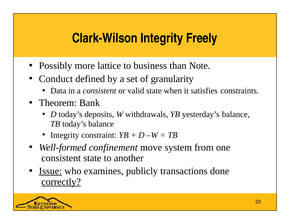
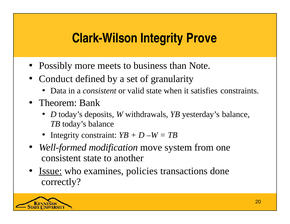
Freely: Freely -> Prove (202, 38)
lattice: lattice -> meets (109, 66)
confinement: confinement -> modification (113, 147)
publicly: publicly -> policies (142, 171)
correctly underline: present -> none (61, 182)
